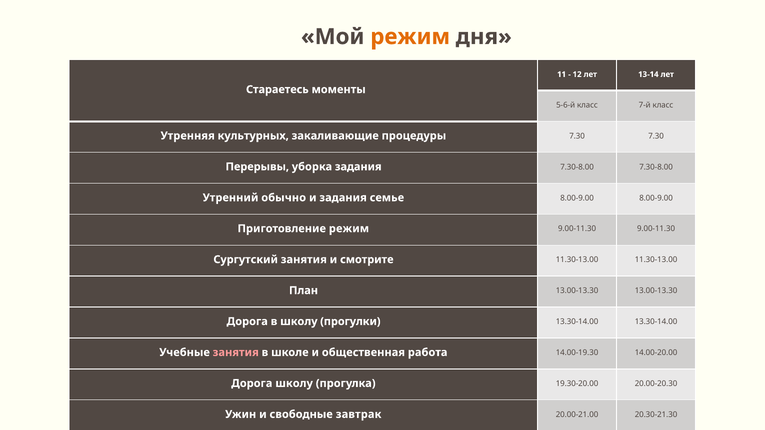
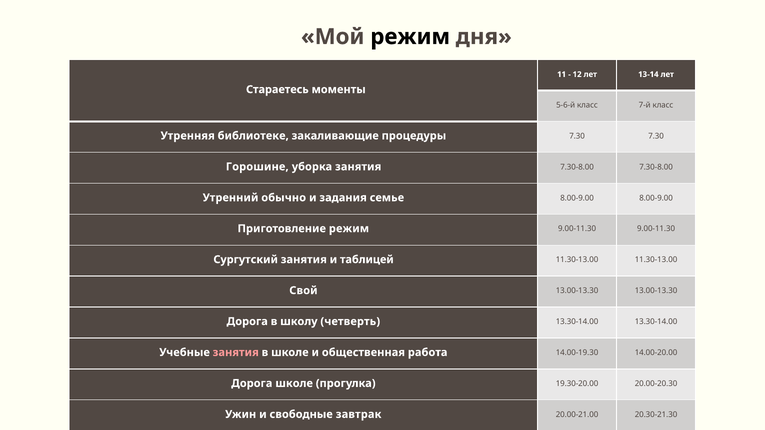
режим colour: orange -> black (410, 37)
культурных: культурных -> библиотеке (253, 136)
Перерывы: Перерывы -> Горошине (257, 167)
уборка задания: задания -> занятия (358, 167)
смотрите: смотрите -> таблицей (367, 260)
План: План -> Свой (303, 291)
прогулки: прогулки -> четверть (350, 322)
Дорога школу: школу -> школе (294, 384)
